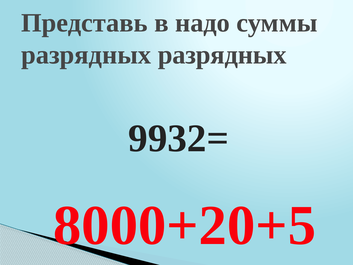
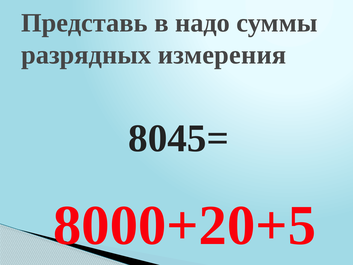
разрядных разрядных: разрядных -> измерения (222, 55)
9932=: 9932= -> 8045= (179, 138)
